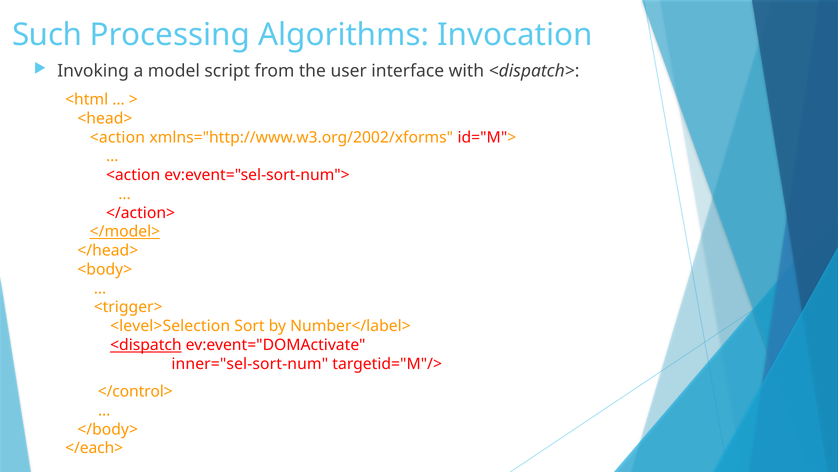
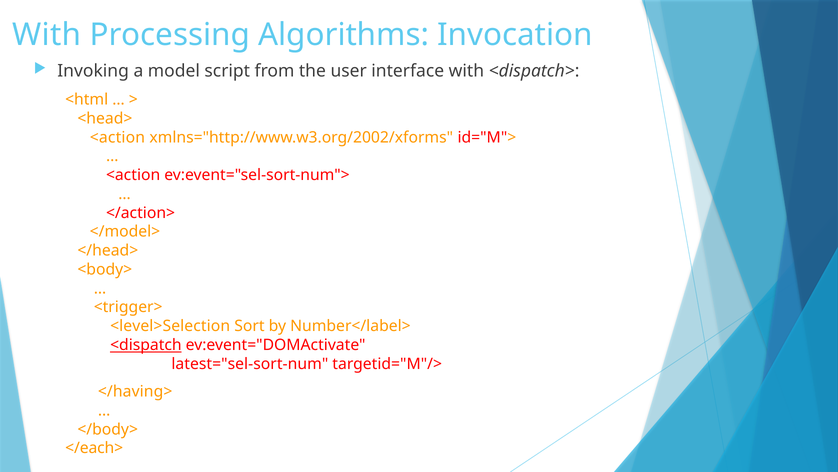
Such: Such -> With (47, 35)
</model> underline: present -> none (125, 231)
inner="sel-sort-num: inner="sel-sort-num -> latest="sel-sort-num (250, 363)
</control>: </control> -> </having> (135, 391)
